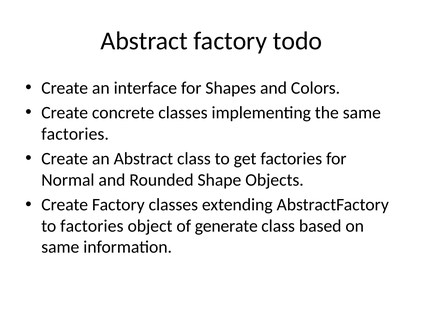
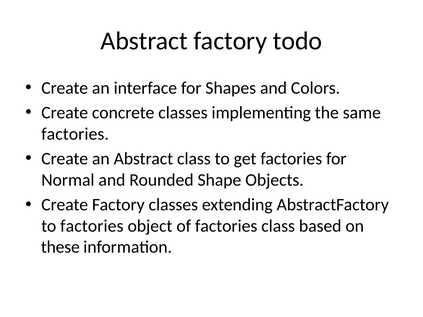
of generate: generate -> factories (226, 226)
same: same -> these (60, 247)
